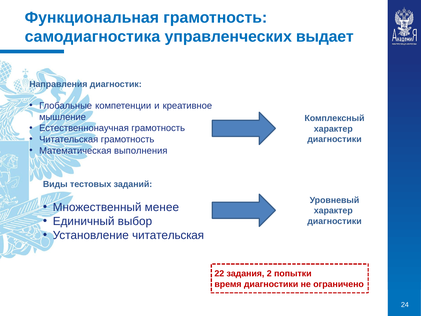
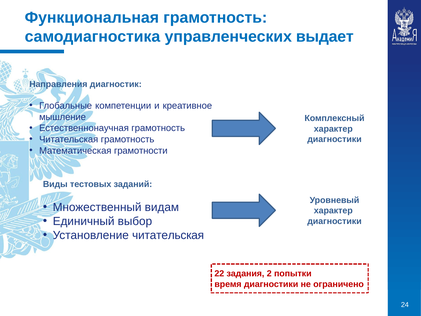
выполнения: выполнения -> грамотности (141, 151)
менее: менее -> видам (162, 207)
